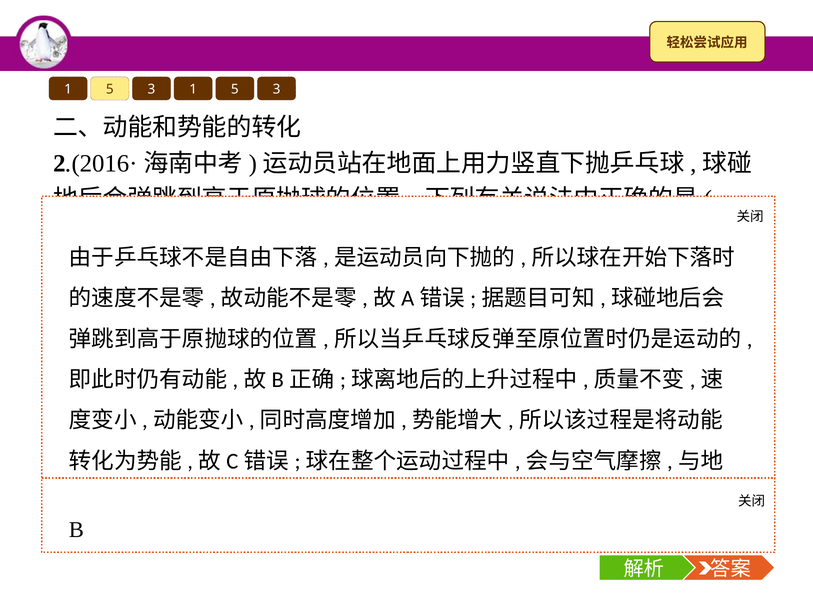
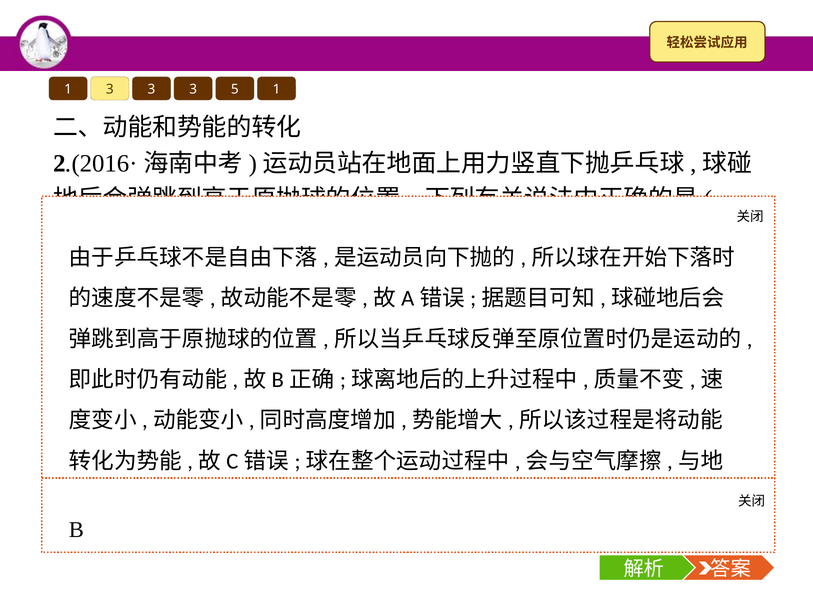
5: 5 -> 3 (110, 89)
1: 1 -> 3 (193, 89)
3: 3 -> 1 (277, 89)
